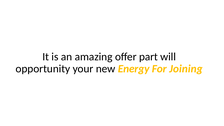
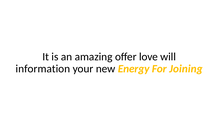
part: part -> love (148, 57)
opportunity: opportunity -> information (43, 69)
